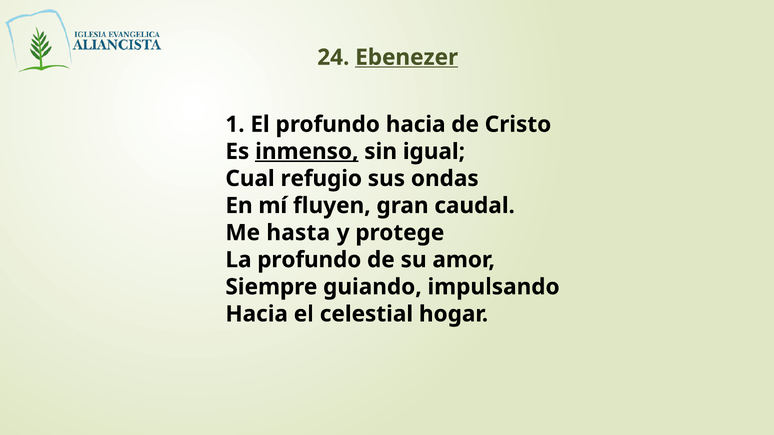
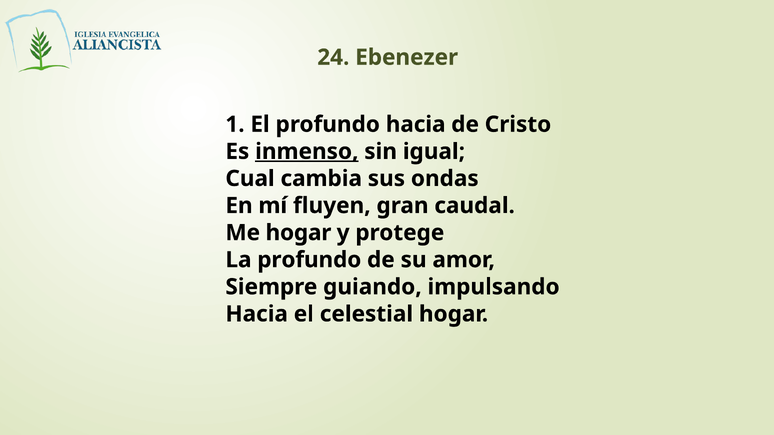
Ebenezer underline: present -> none (407, 57)
refugio: refugio -> cambia (321, 179)
Me hasta: hasta -> hogar (298, 233)
